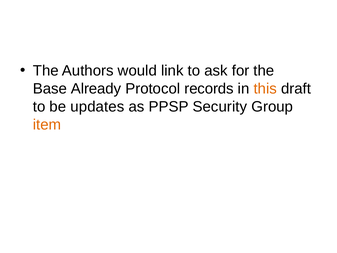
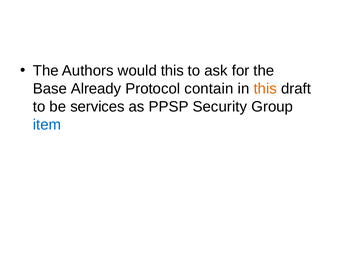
would link: link -> this (172, 71)
records: records -> contain (209, 89)
updates: updates -> services (97, 107)
item colour: orange -> blue (47, 125)
